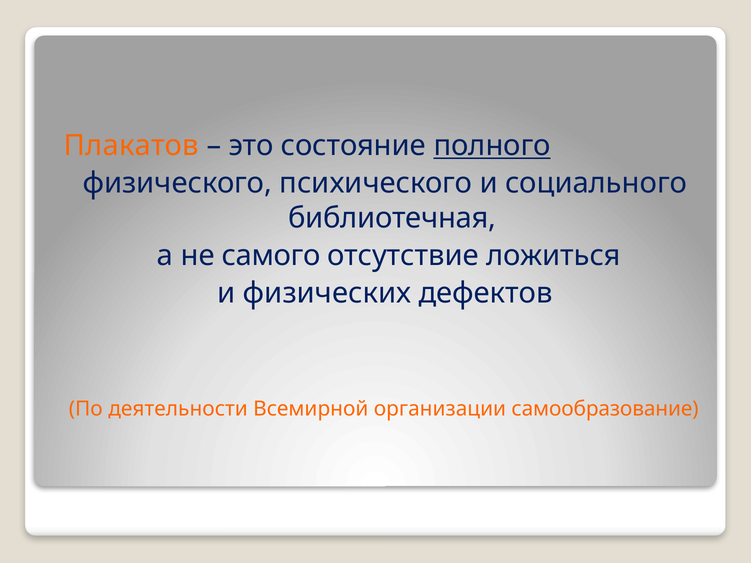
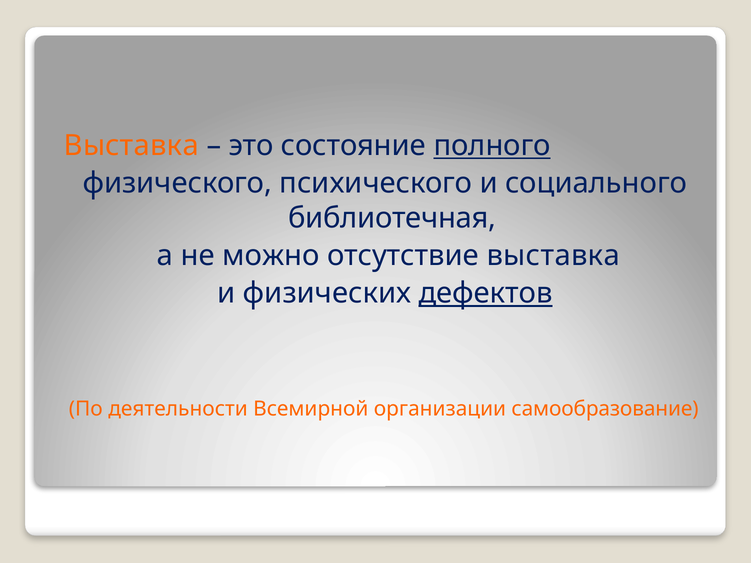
Плакатов: Плакатов -> Выставка (131, 146)
самого: самого -> можно (271, 256)
отсутствие ложиться: ложиться -> выставка (553, 256)
дефектов underline: none -> present (486, 293)
